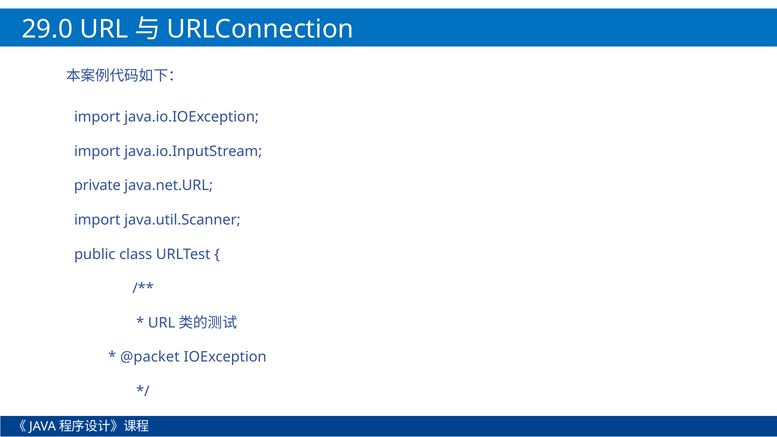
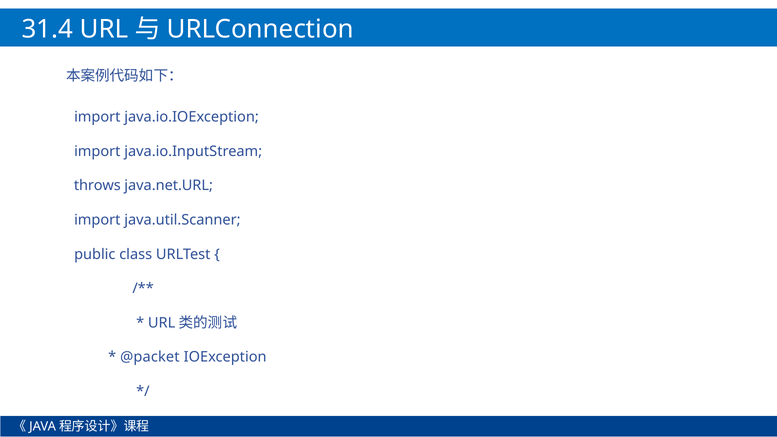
29.0: 29.0 -> 31.4 (47, 29)
private: private -> throws (97, 186)
